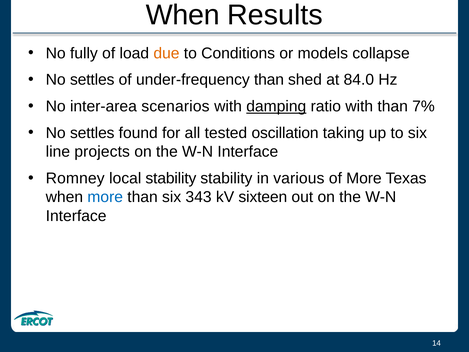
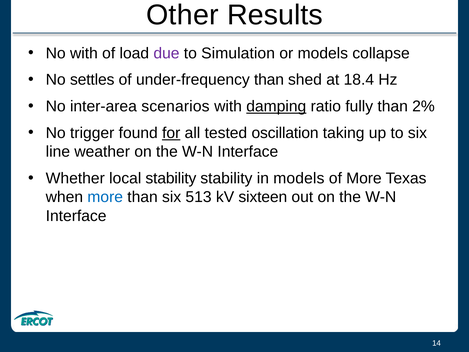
When: When -> Other (182, 15)
No fully: fully -> with (84, 53)
due colour: orange -> purple (166, 53)
Conditions: Conditions -> Simulation (238, 53)
84.0: 84.0 -> 18.4 (359, 80)
ratio with: with -> fully (359, 106)
7%: 7% -> 2% (424, 106)
settles: settles -> trigger (92, 133)
for underline: none -> present (171, 133)
projects: projects -> weather (102, 152)
Romney: Romney -> Whether (75, 178)
in various: various -> models (299, 178)
343: 343 -> 513 (199, 197)
